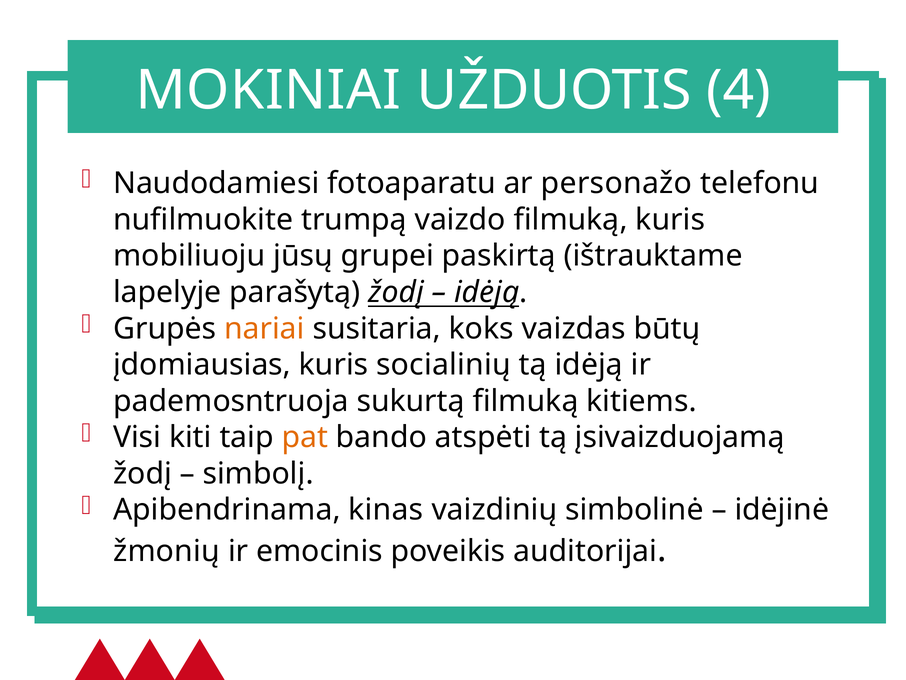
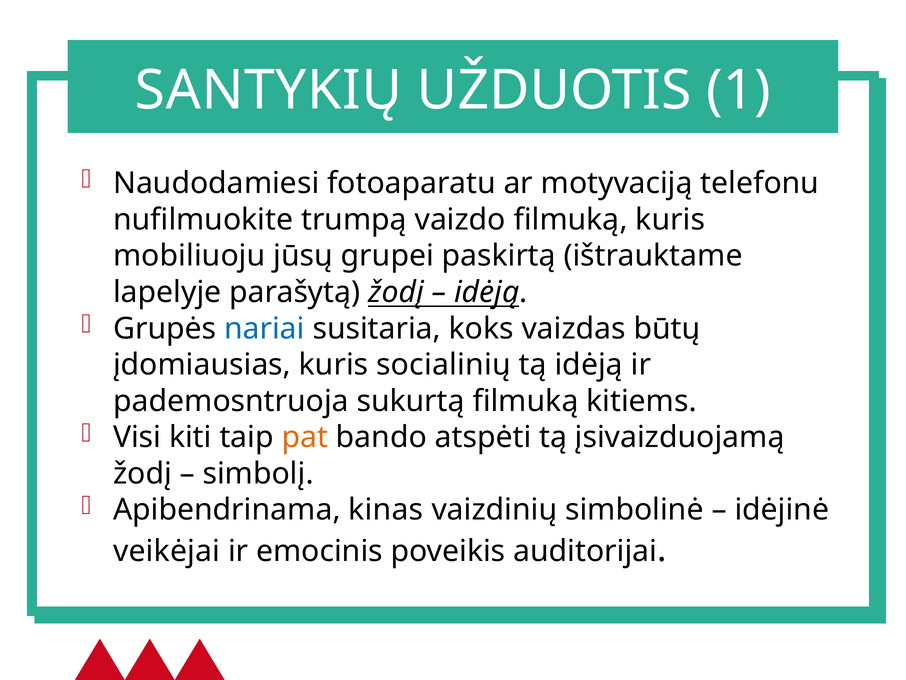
MOKINIAI: MOKINIAI -> SANTYKIŲ (268, 90)
4: 4 -> 1 (738, 90)
personažo: personažo -> motyvaciją (617, 183)
nariai colour: orange -> blue (264, 328)
žmonių: žmonių -> veikėjai (167, 551)
